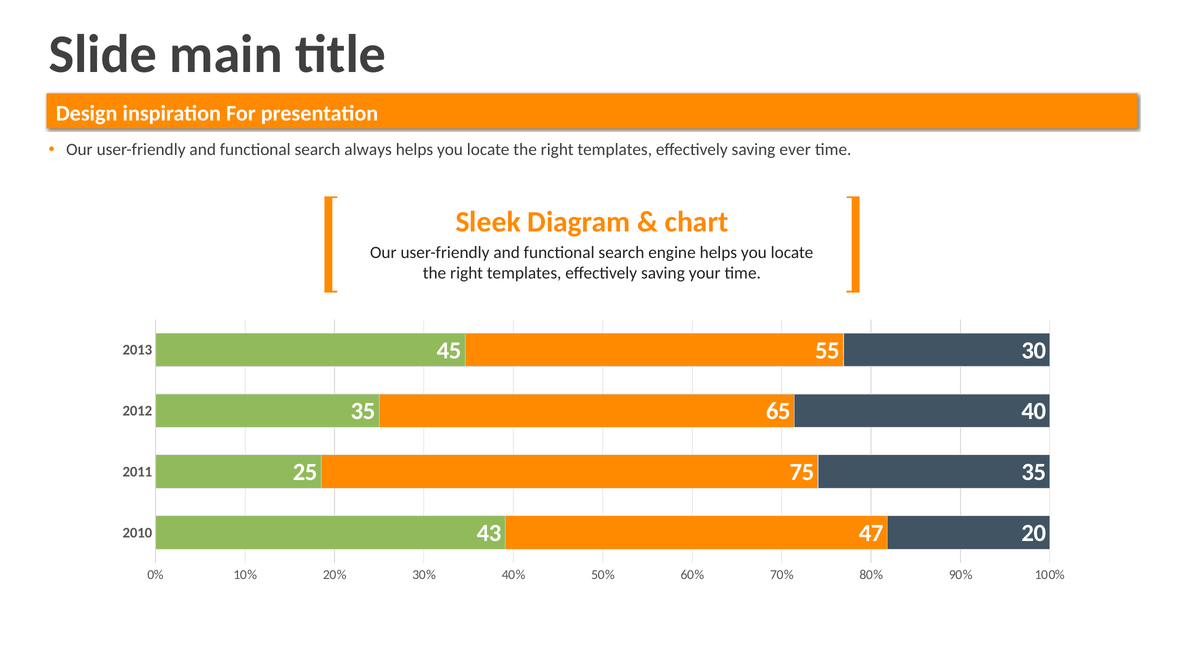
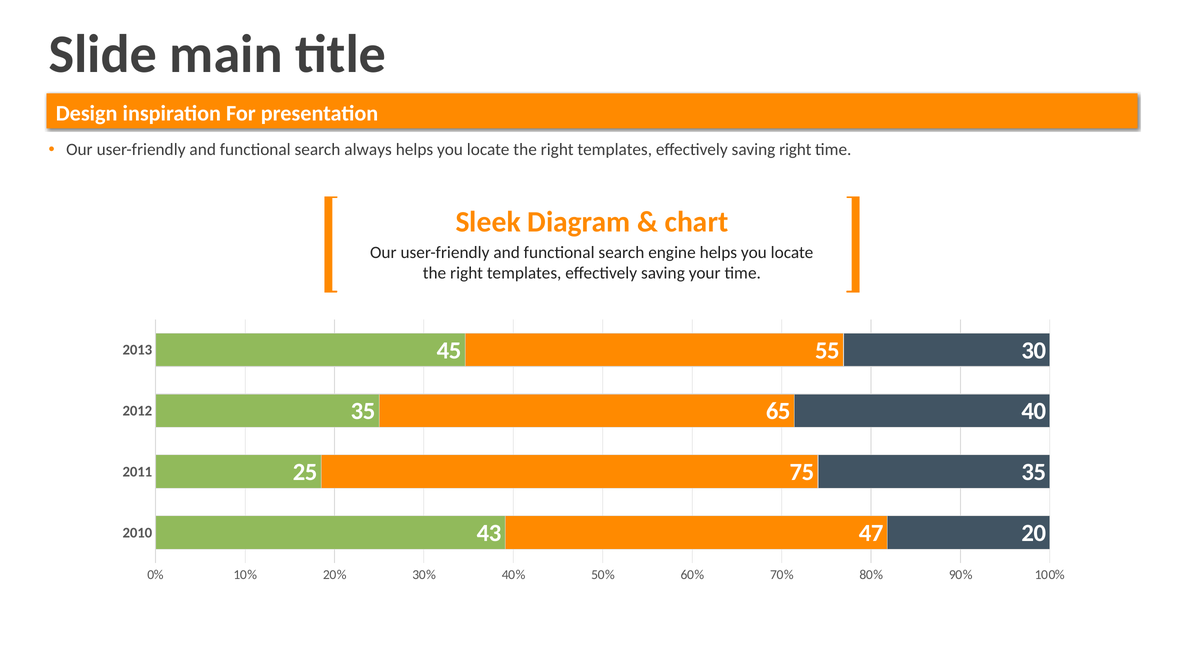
saving ever: ever -> right (795, 150)
